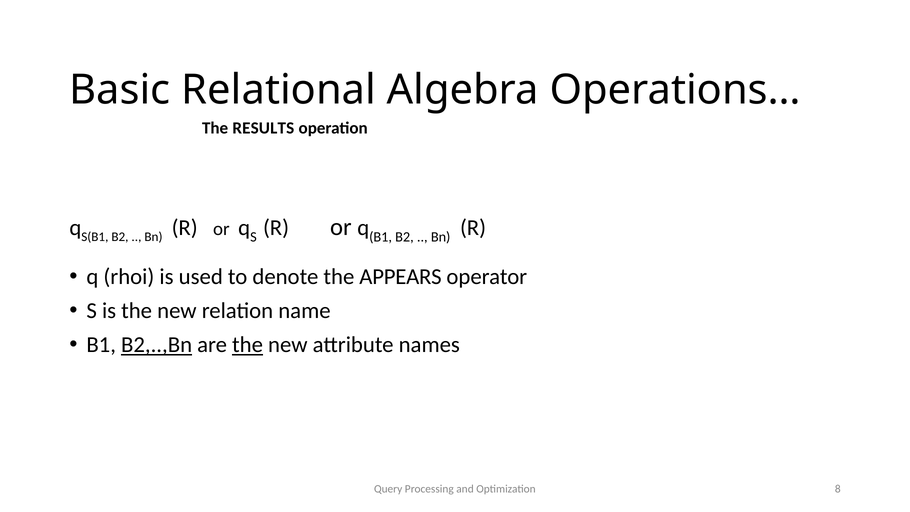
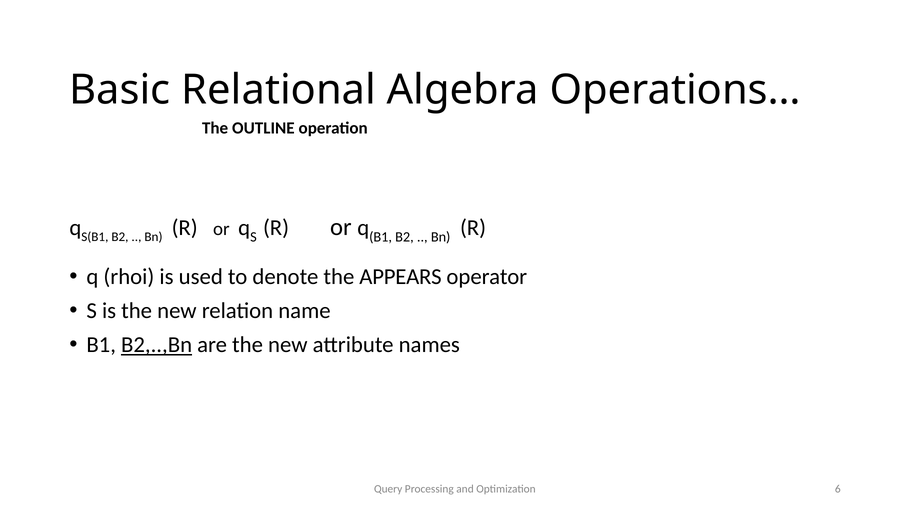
RESULTS: RESULTS -> OUTLINE (263, 128)
the underline: present -> none (248, 345)
8: 8 -> 6 (838, 489)
